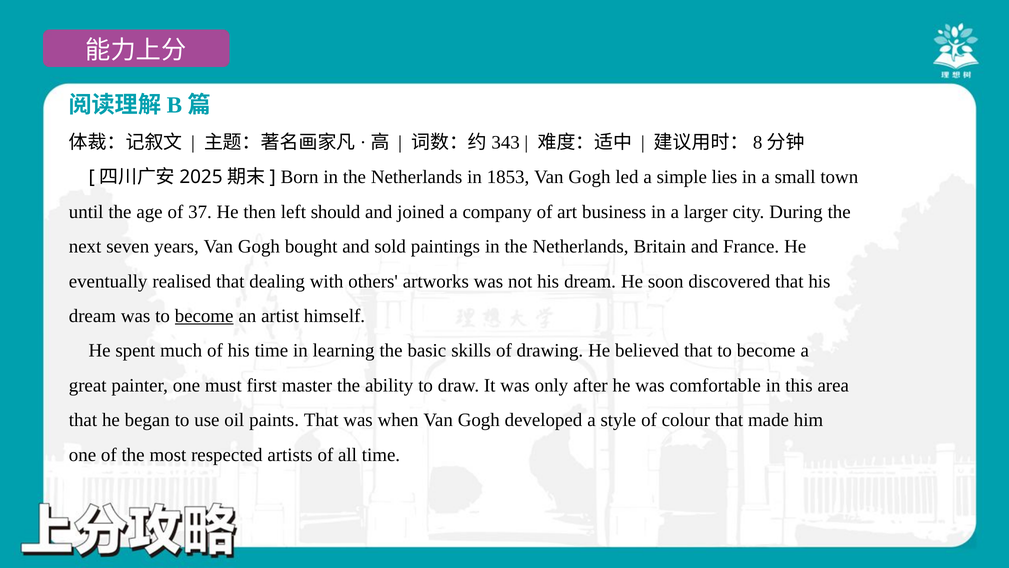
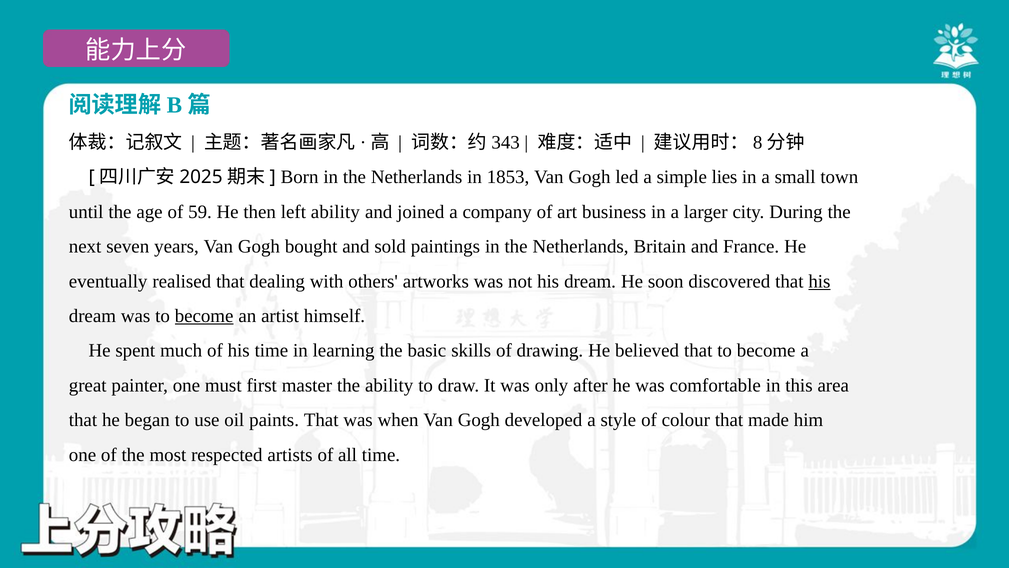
37: 37 -> 59 (200, 212)
left should: should -> ability (335, 212)
his underline: none -> present (819, 281)
